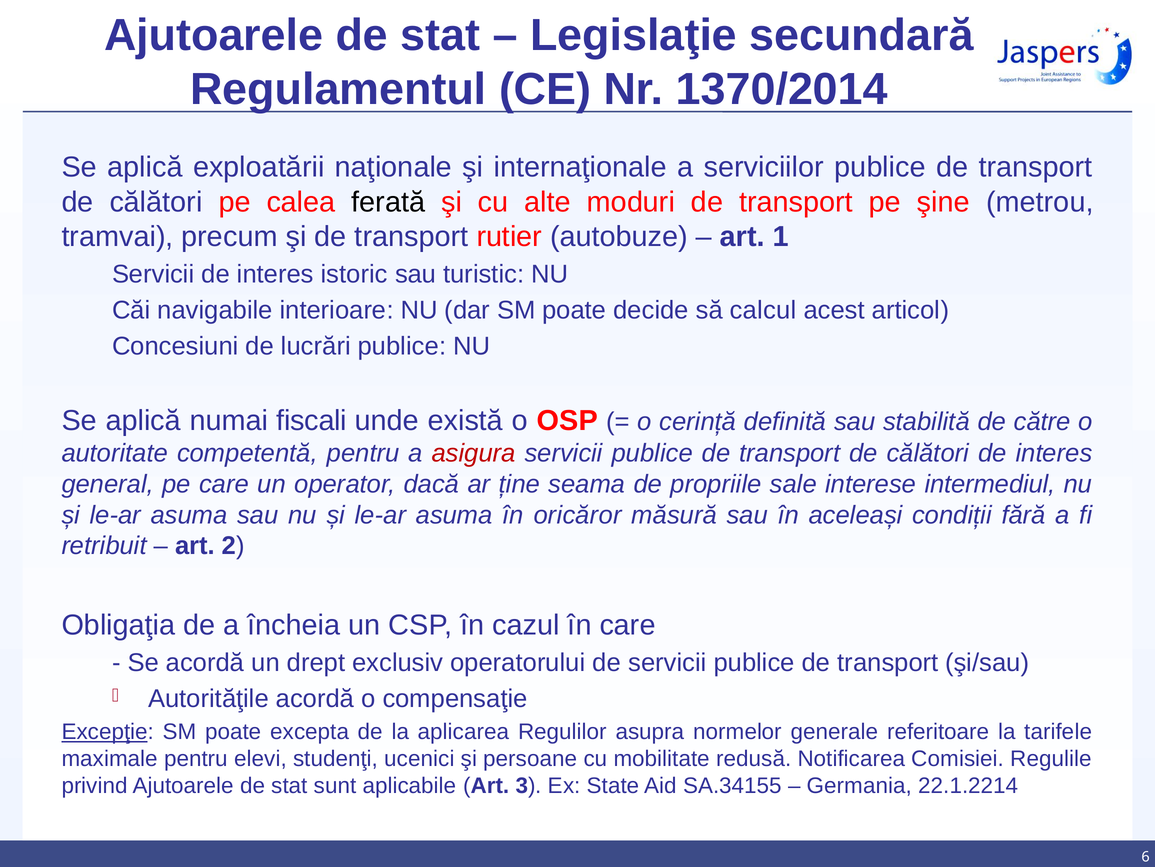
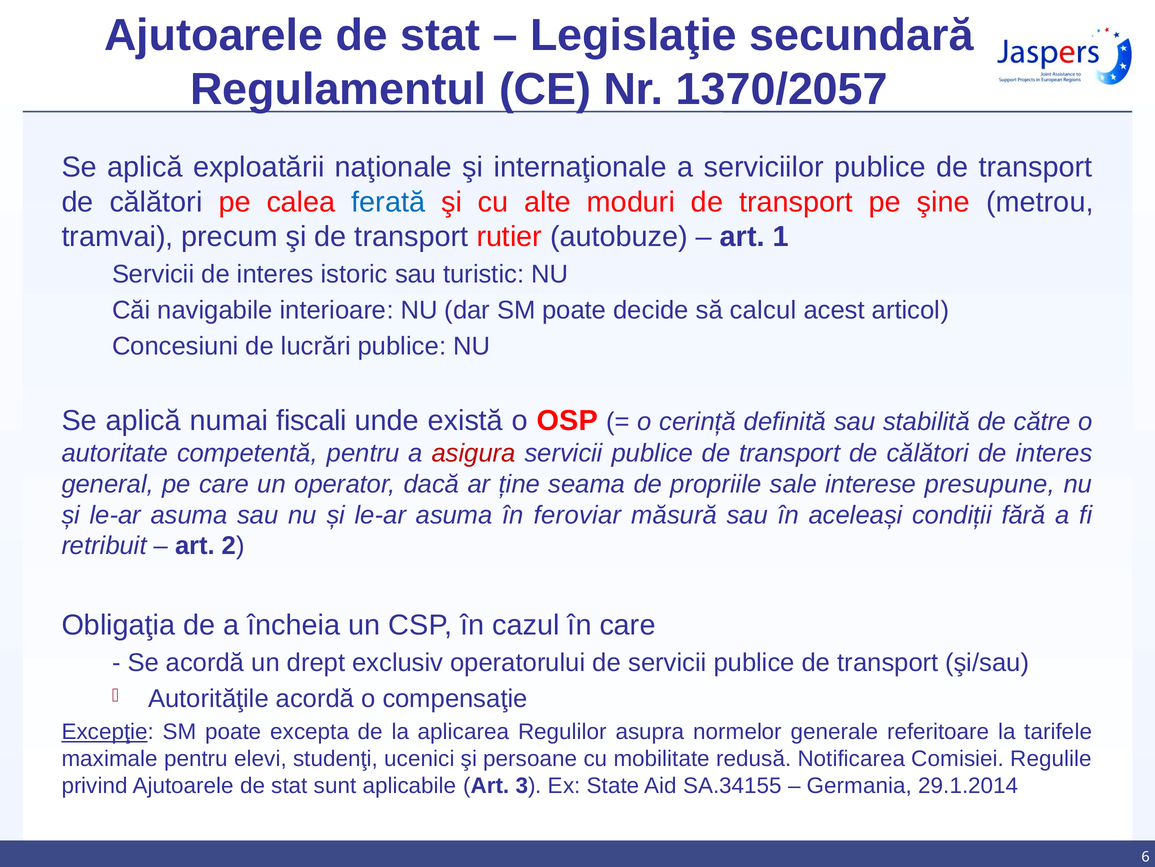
1370/2014: 1370/2014 -> 1370/2057 (782, 89)
ferată colour: black -> blue (388, 202)
intermediul: intermediul -> presupune (990, 484)
oricăror: oricăror -> feroviar (578, 515)
22.1.2214: 22.1.2214 -> 29.1.2014 (968, 785)
